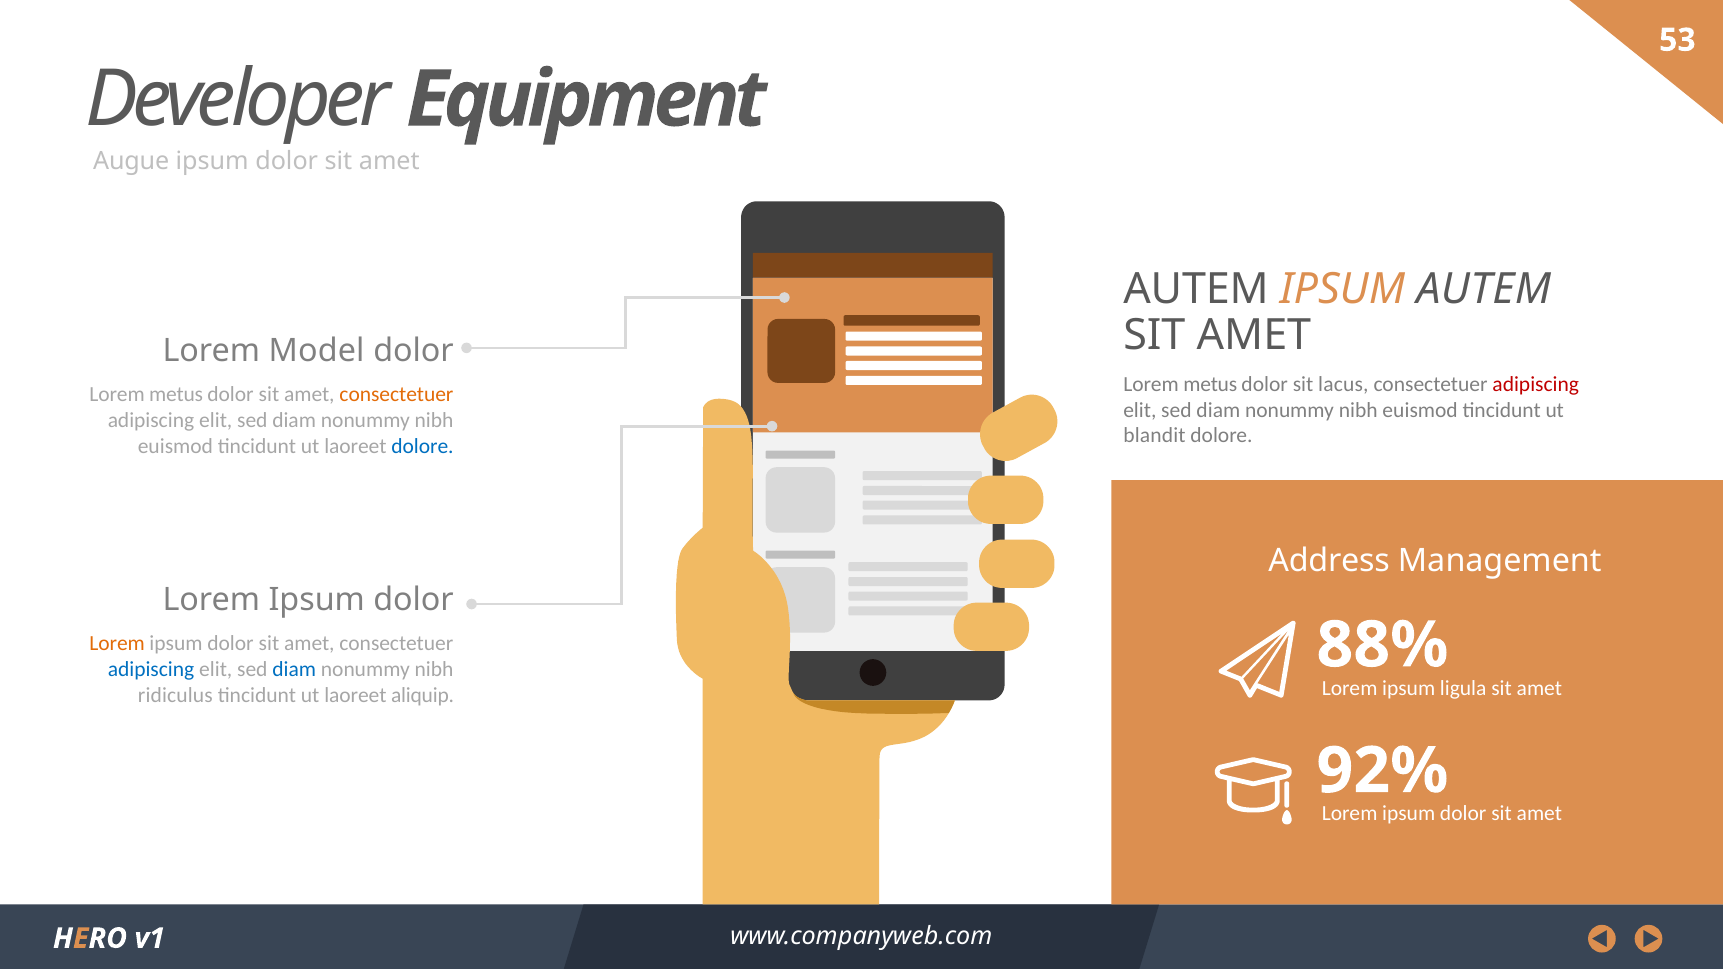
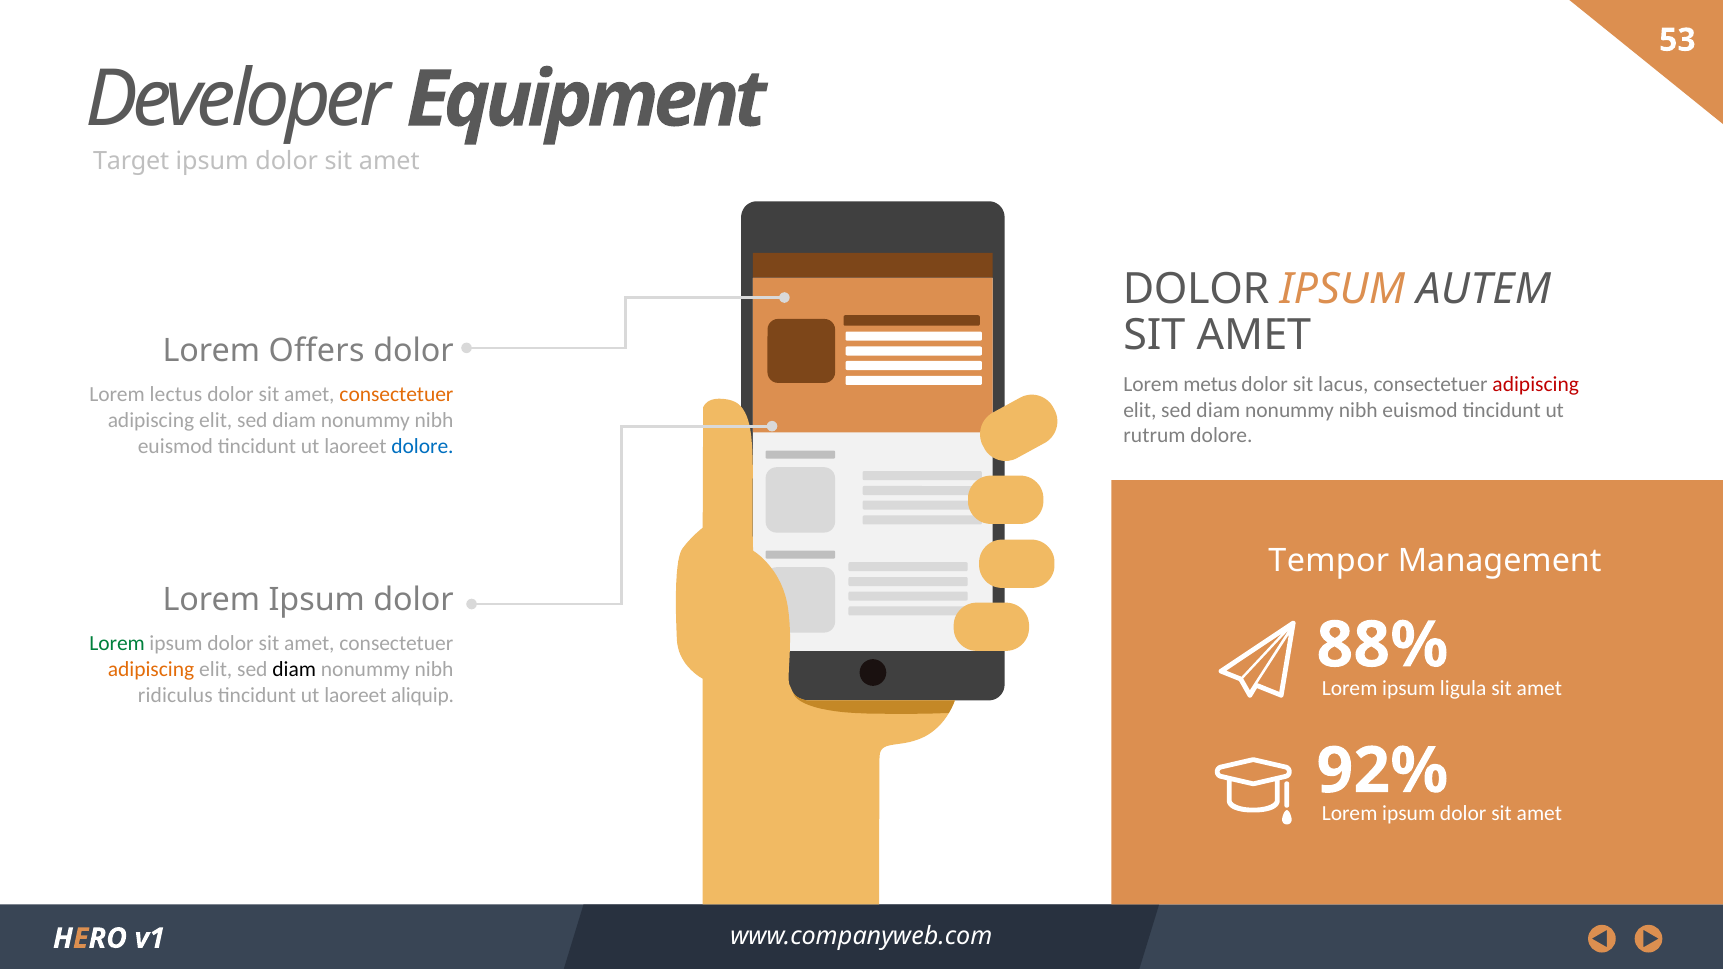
Augue: Augue -> Target (131, 162)
AUTEM: AUTEM -> DOLOR (1196, 289)
Model: Model -> Offers (317, 351)
metus: metus -> lectus (176, 395)
blandit: blandit -> rutrum (1155, 436)
Address: Address -> Tempor (1329, 561)
Lorem colour: orange -> green (117, 644)
adipiscing colour: blue -> orange (151, 669)
diam colour: blue -> black (294, 669)
